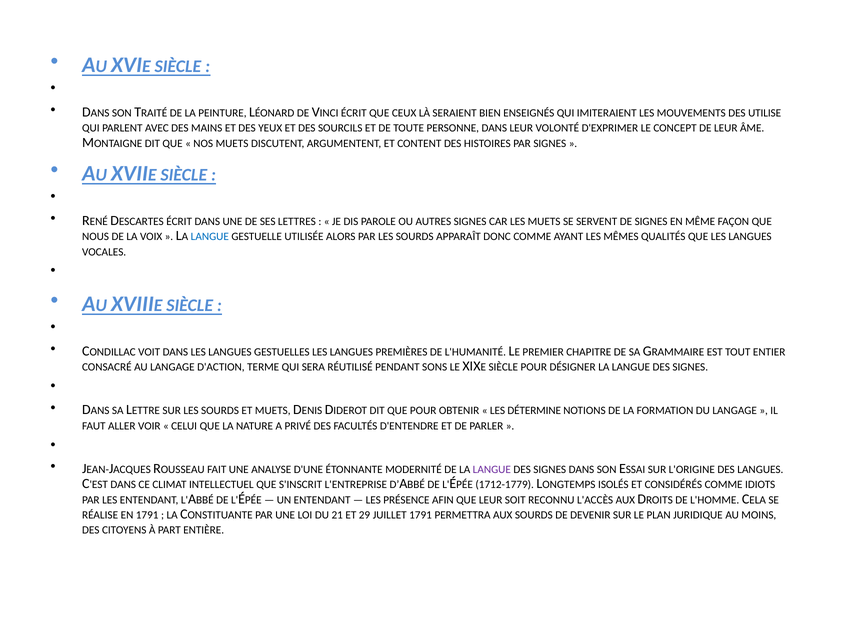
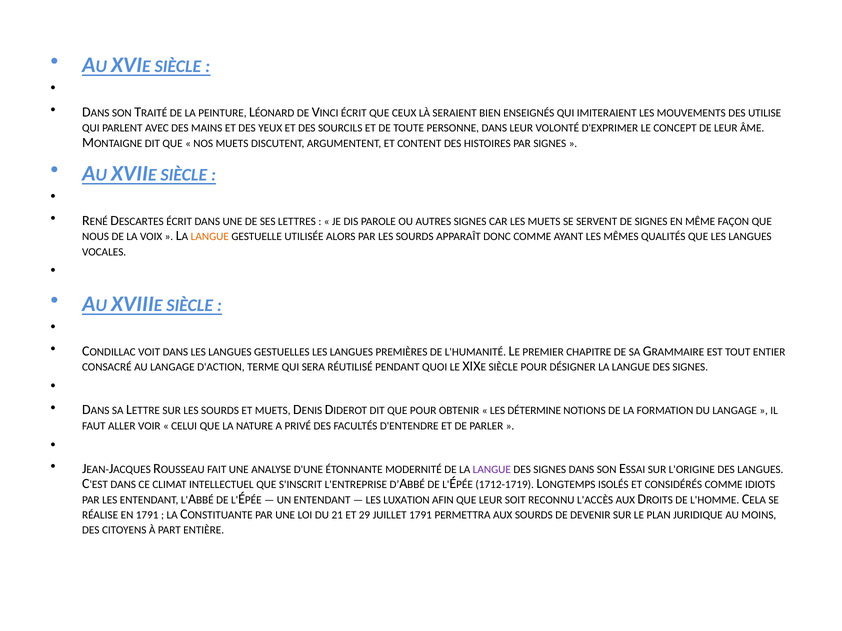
LANGUE colour: blue -> orange (210, 237)
SONS: SONS -> QUOI (435, 367)
1712-1779: 1712-1779 -> 1712-1719 (505, 485)
PRÉSENCE: PRÉSENCE -> LUXATION (406, 500)
